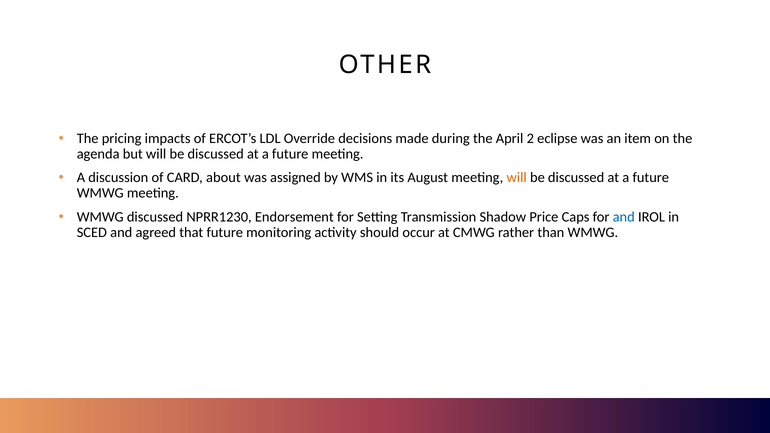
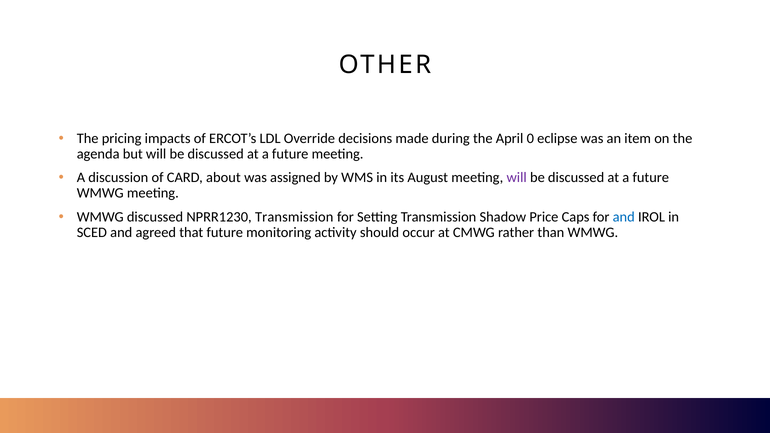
2: 2 -> 0 (530, 138)
will colour: orange -> purple (517, 178)
NPRR1230 Endorsement: Endorsement -> Transmission (294, 217)
